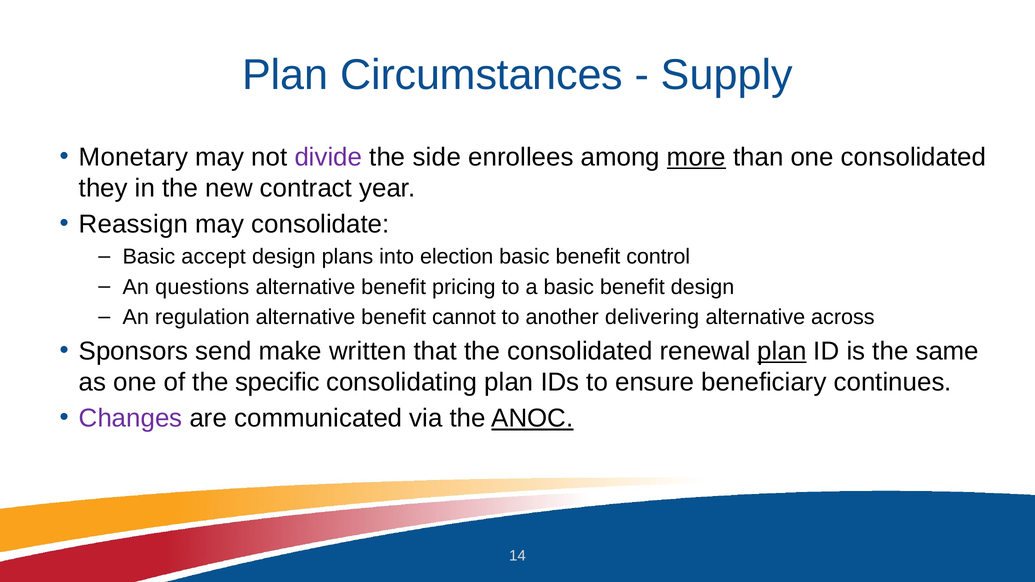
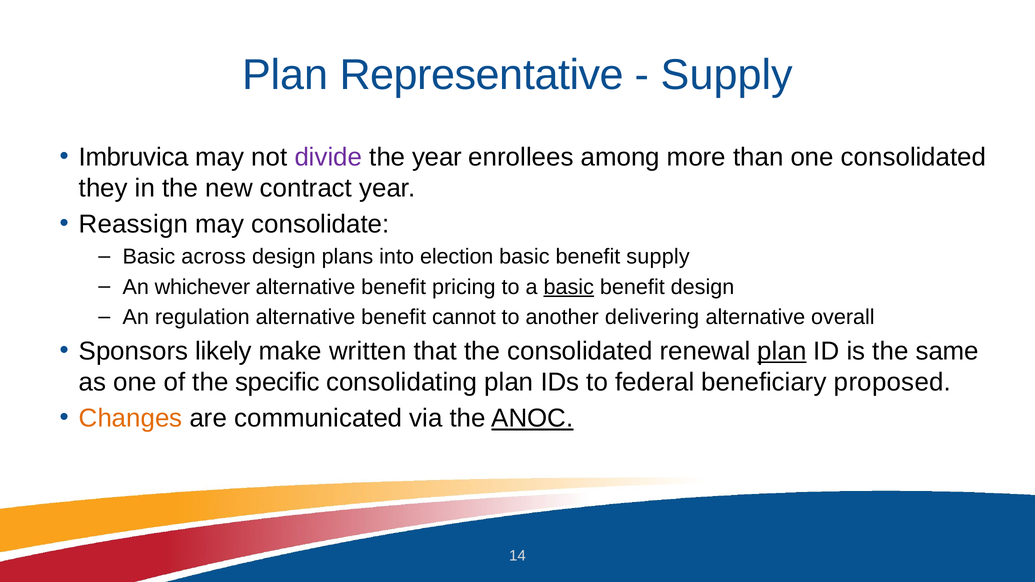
Circumstances: Circumstances -> Representative (482, 75)
Monetary: Monetary -> Imbruvica (134, 157)
the side: side -> year (437, 157)
more underline: present -> none (696, 157)
accept: accept -> across (214, 257)
benefit control: control -> supply (658, 257)
questions: questions -> whichever (202, 287)
basic underline: none -> present (569, 287)
across: across -> overall (843, 317)
send: send -> likely (224, 351)
ensure: ensure -> federal (655, 382)
continues: continues -> proposed (893, 382)
Changes colour: purple -> orange (131, 418)
